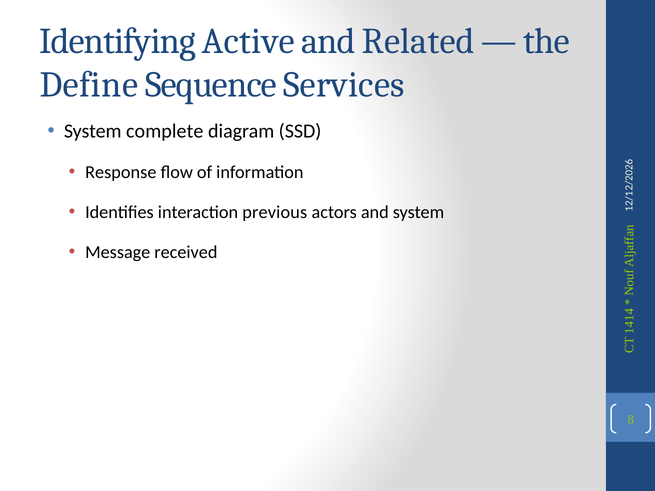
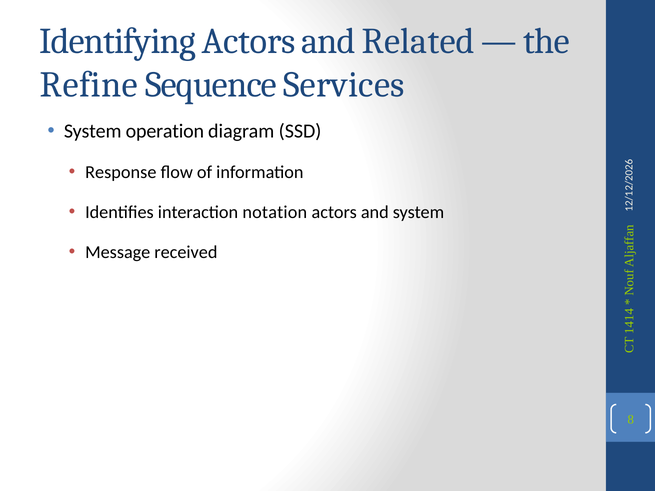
Identifying Active: Active -> Actors (249, 41)
Define: Define -> Refine (89, 85)
complete: complete -> operation (165, 131)
previous: previous -> notation (275, 212)
